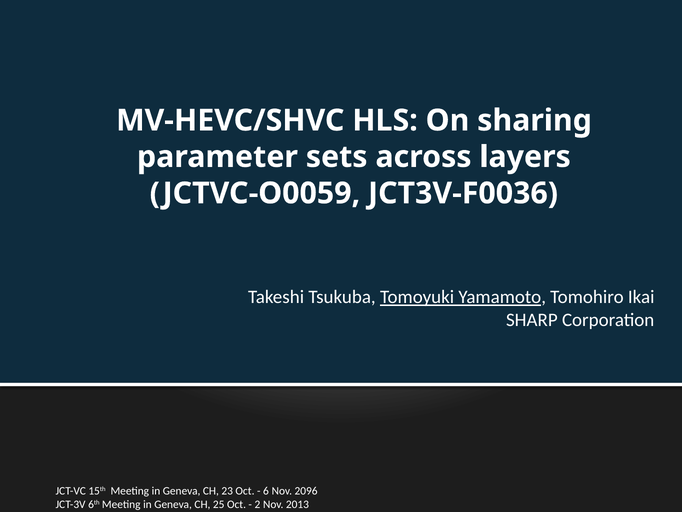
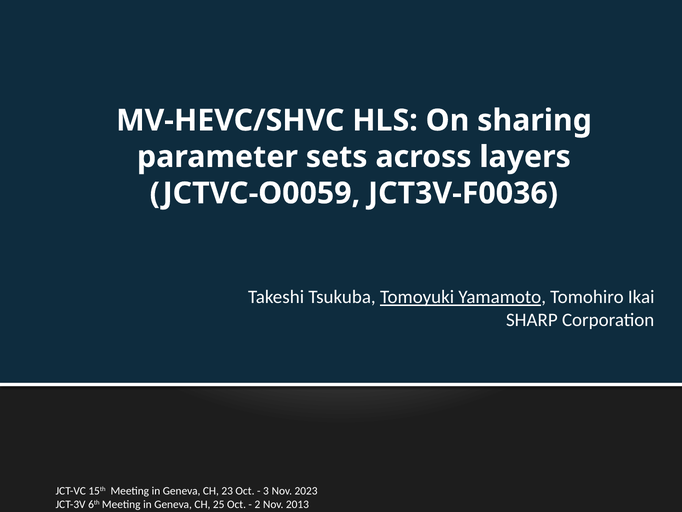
6: 6 -> 3 (266, 490)
2096: 2096 -> 2023 (306, 490)
